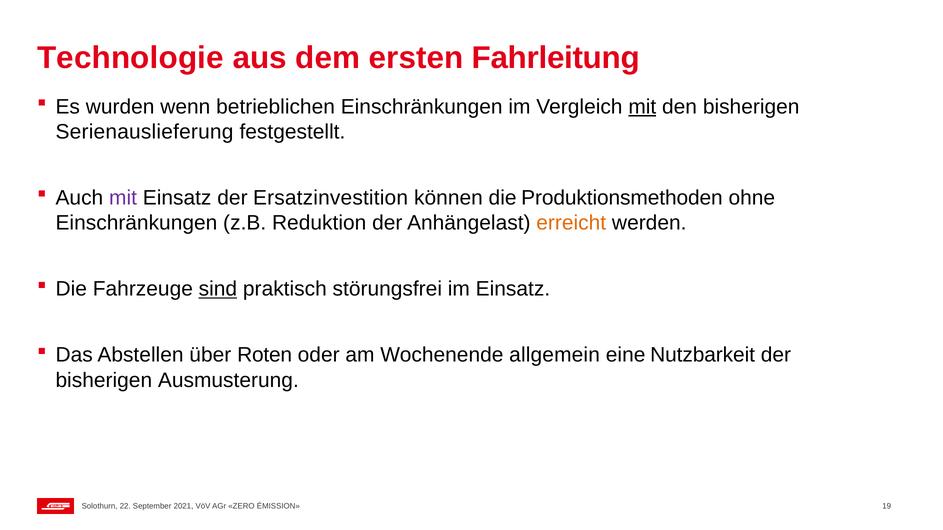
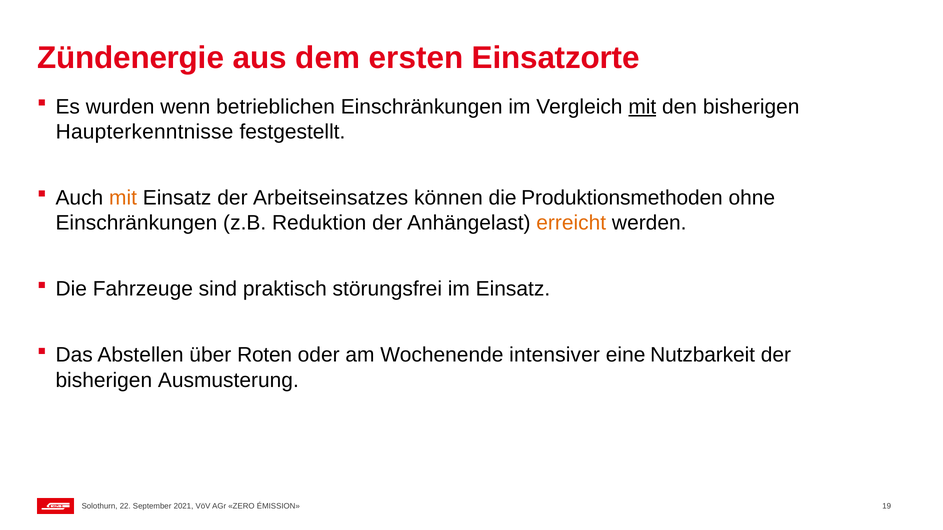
Technologie: Technologie -> Zündenergie (131, 58)
Fahrleitung: Fahrleitung -> Einsatzorte (556, 58)
Serienauslieferung: Serienauslieferung -> Haupterkenntnisse (145, 132)
mit colour: purple -> orange (123, 198)
Ersatzinvestition: Ersatzinvestition -> Arbeitseinsatzes (331, 198)
sind underline: present -> none (218, 289)
allgemein: allgemein -> intensiver (555, 355)
